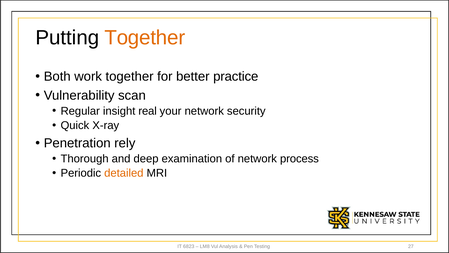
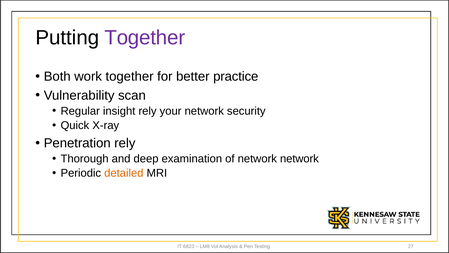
Together colour: orange -> purple (145, 38)
insight real: real -> rely (148, 111)
network process: process -> network (299, 159)
